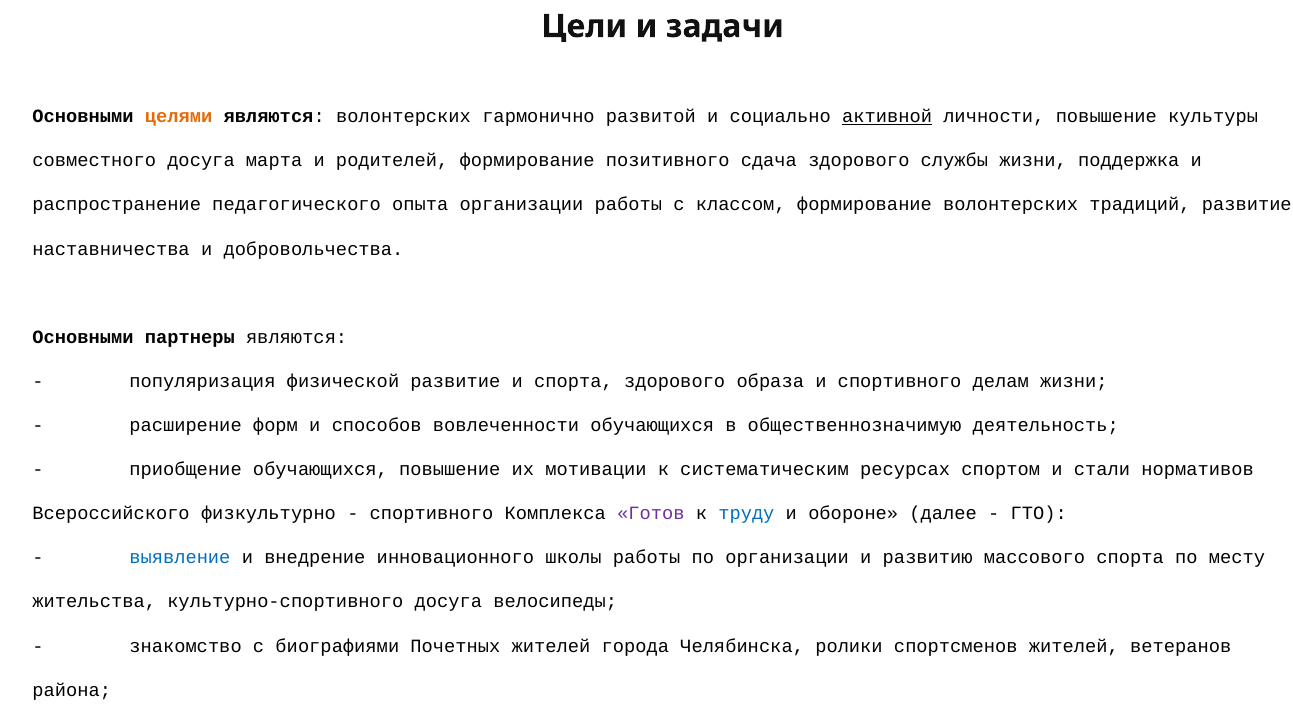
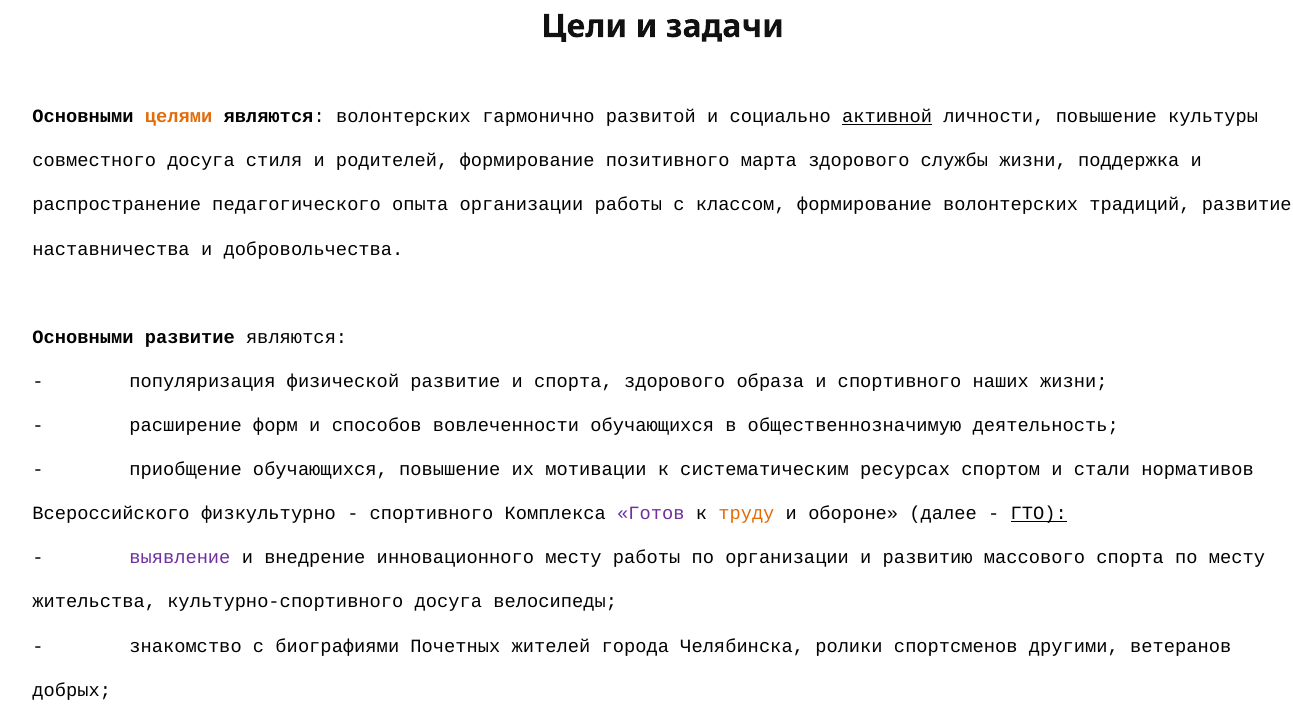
марта: марта -> стиля (274, 161)
позитивного сдача: сдача -> марта (769, 161)
Основными партнеры: партнеры -> развитие (190, 337)
делам: делам -> наших (1001, 381)
труду colour: blue -> orange (746, 514)
ГТО underline: none -> present (1039, 514)
выявление colour: blue -> purple (180, 558)
инновационного школы: школы -> месту (573, 558)
спортсменов жителей: жителей -> другими (1074, 646)
района: района -> добрых (72, 690)
